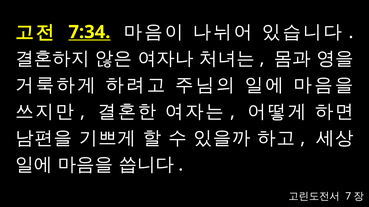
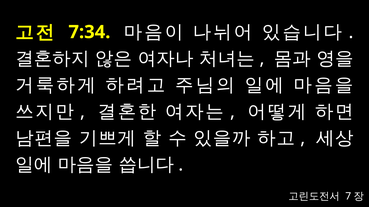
7:34 underline: present -> none (89, 32)
